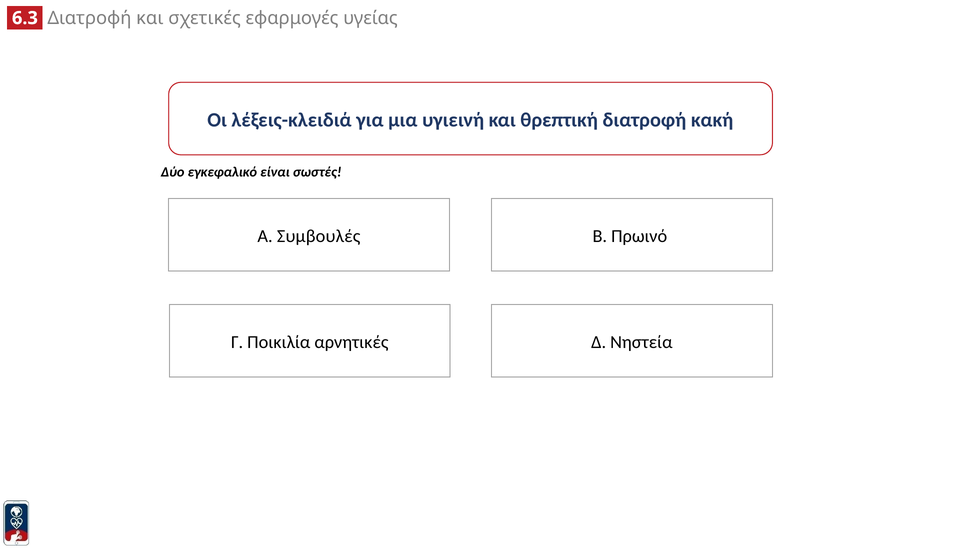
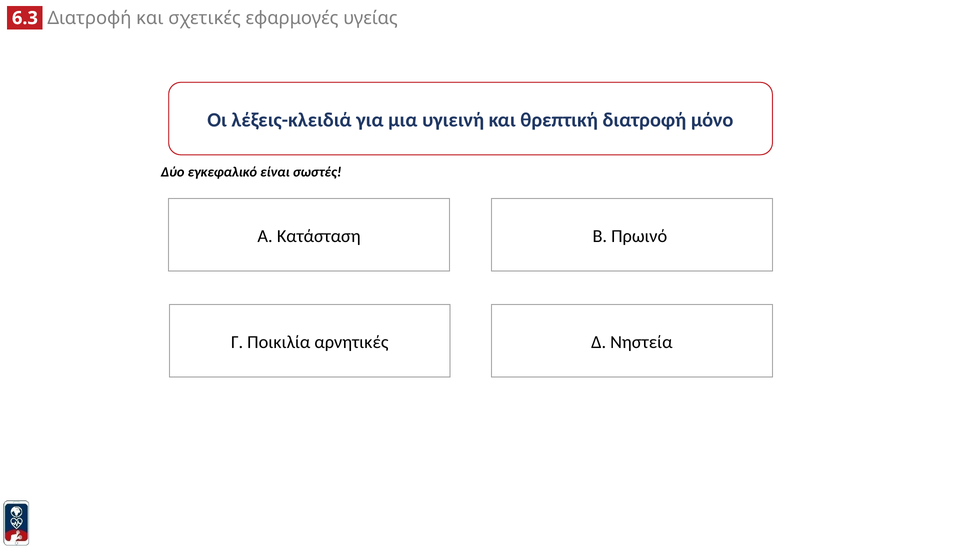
κακή: κακή -> μόνο (712, 120)
Συμβουλές: Συμβουλές -> Κατάσταση (319, 236)
